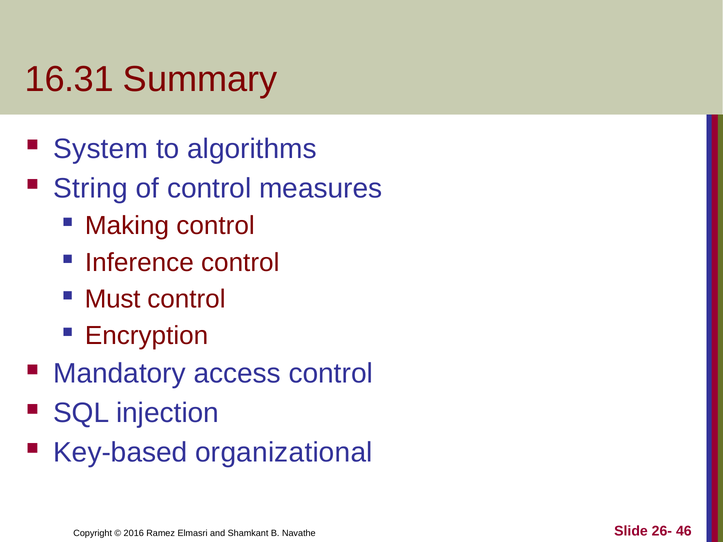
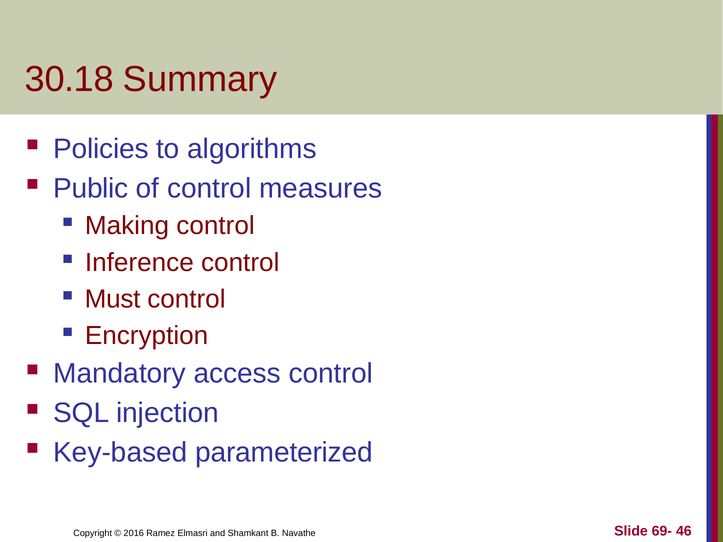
16.31: 16.31 -> 30.18 (69, 80)
System: System -> Policies (101, 149)
String: String -> Public (91, 188)
organizational: organizational -> parameterized (284, 453)
26-: 26- -> 69- (662, 531)
